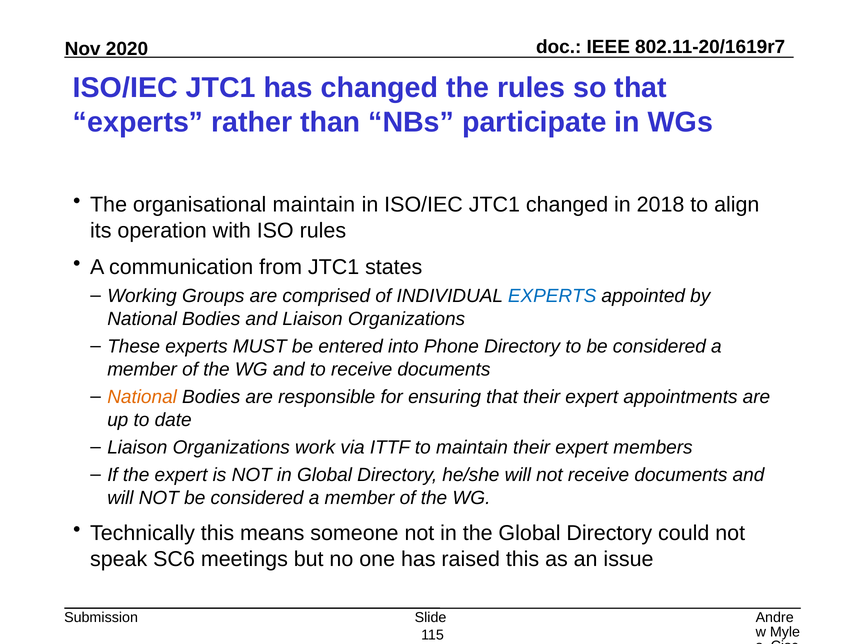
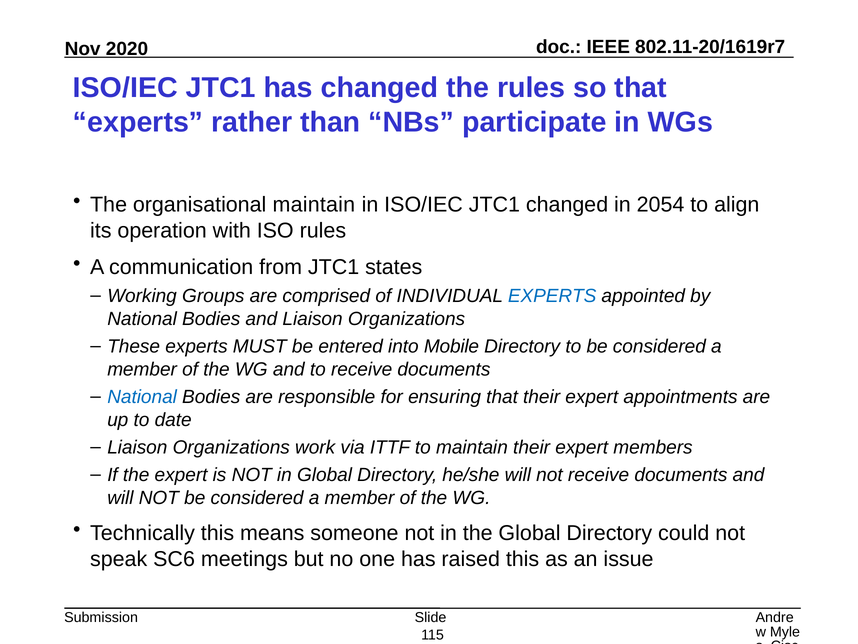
2018: 2018 -> 2054 (661, 205)
Phone: Phone -> Mobile (452, 346)
National colour: orange -> blue (142, 397)
